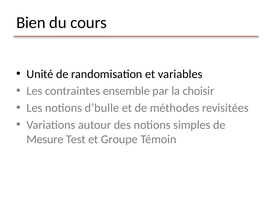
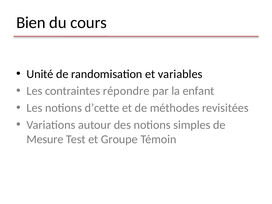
ensemble: ensemble -> répondre (126, 91)
choisir: choisir -> enfant (198, 91)
d’bulle: d’bulle -> d’cette (102, 108)
